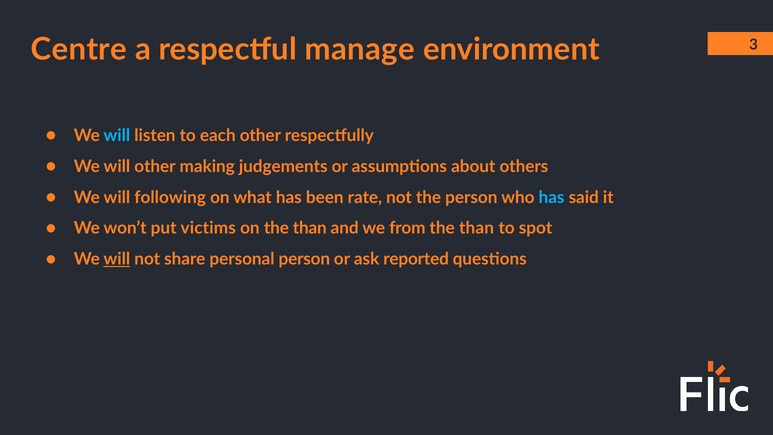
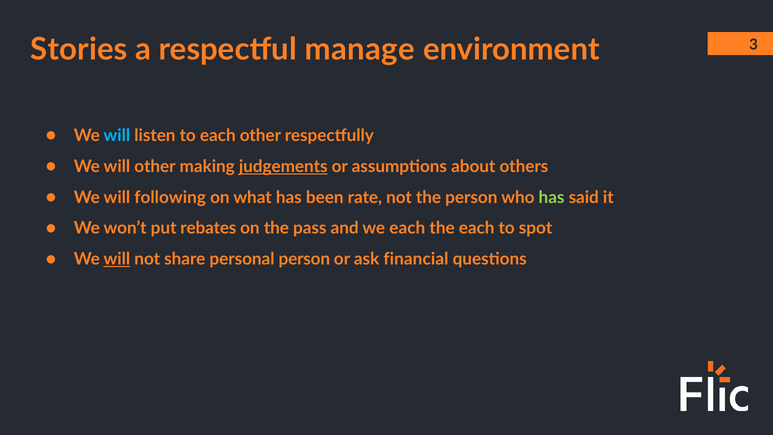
Centre: Centre -> Stories (79, 49)
judgements underline: none -> present (283, 166)
has colour: light blue -> light green (552, 197)
victims: victims -> rebates (208, 228)
on the than: than -> pass (310, 228)
we from: from -> each (407, 228)
than: than -> each (477, 228)
reported: reported -> financial (416, 259)
